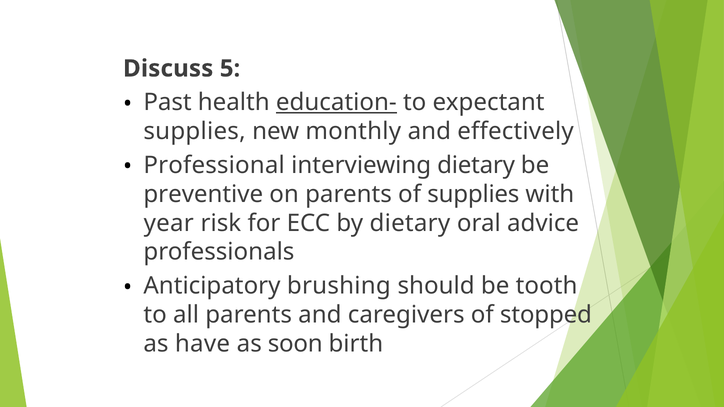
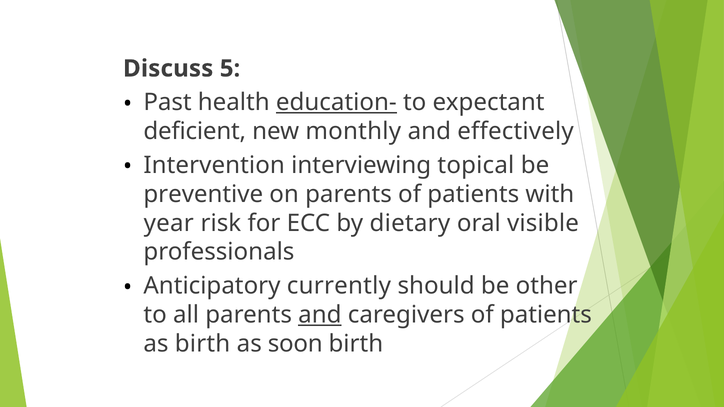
supplies: supplies -> deficient (195, 131)
Professional: Professional -> Intervention (214, 165)
interviewing dietary: dietary -> topical (476, 165)
parents of supplies: supplies -> patients (473, 194)
advice: advice -> visible (543, 223)
brushing: brushing -> currently (339, 286)
tooth: tooth -> other (547, 286)
and underline: none -> present (320, 315)
caregivers of stopped: stopped -> patients (546, 315)
as have: have -> birth (203, 344)
